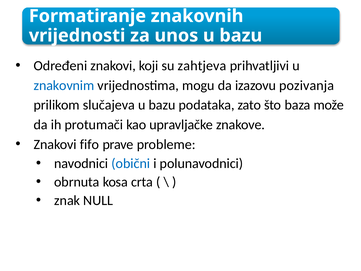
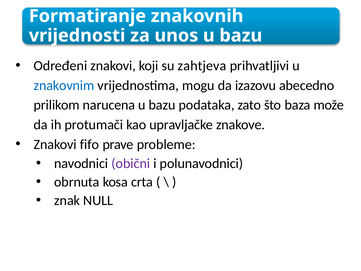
pozivanja: pozivanja -> abecedno (307, 85)
slučajeva: slučajeva -> narucena (109, 105)
obični colour: blue -> purple (131, 163)
